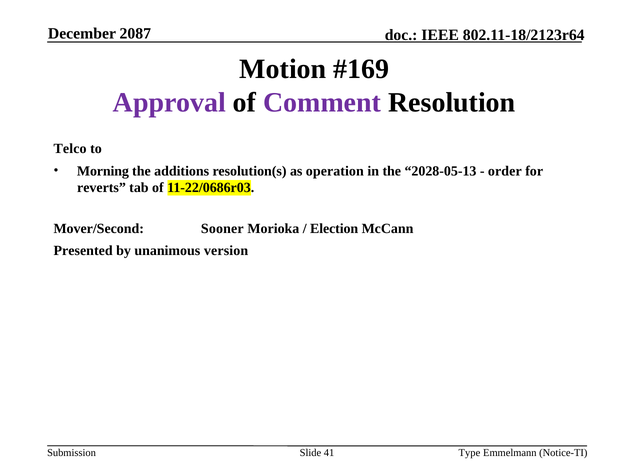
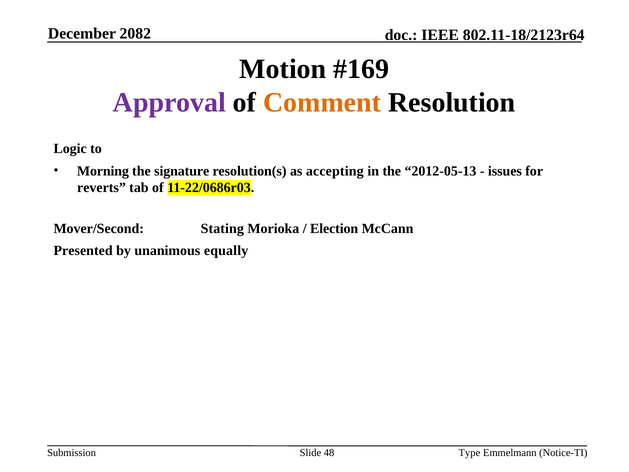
2087: 2087 -> 2082 (135, 33)
Comment colour: purple -> orange (322, 103)
Telco: Telco -> Logic (70, 149)
additions: additions -> signature (182, 171)
operation: operation -> accepting (335, 171)
2028-05-13: 2028-05-13 -> 2012-05-13 (440, 171)
order: order -> issues (505, 171)
Sooner: Sooner -> Stating (222, 229)
version: version -> equally (226, 251)
41: 41 -> 48 (329, 452)
